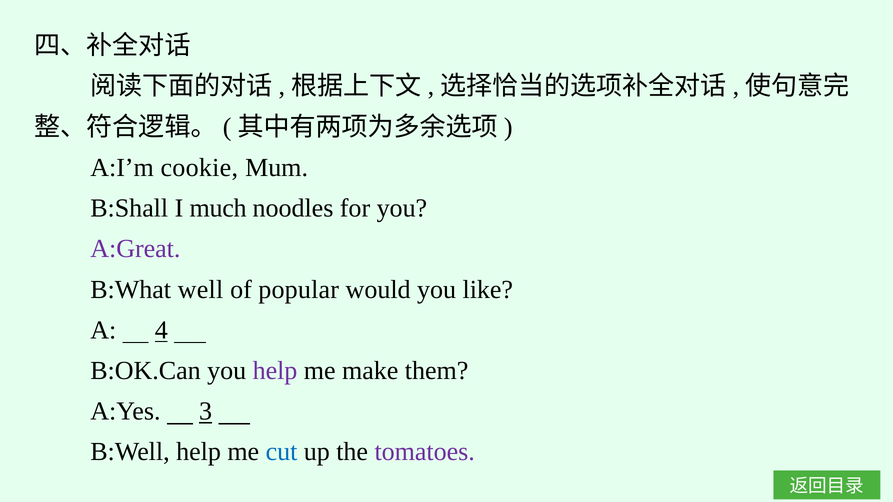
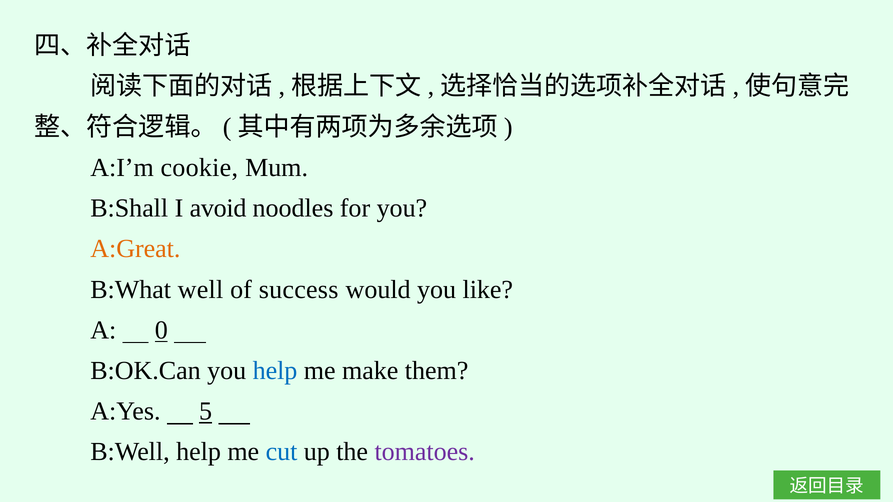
much: much -> avoid (218, 208)
A:Great colour: purple -> orange (135, 249)
popular: popular -> success (299, 290)
4: 4 -> 0 (161, 330)
help colour: purple -> blue (275, 371)
3: 3 -> 5 (206, 412)
